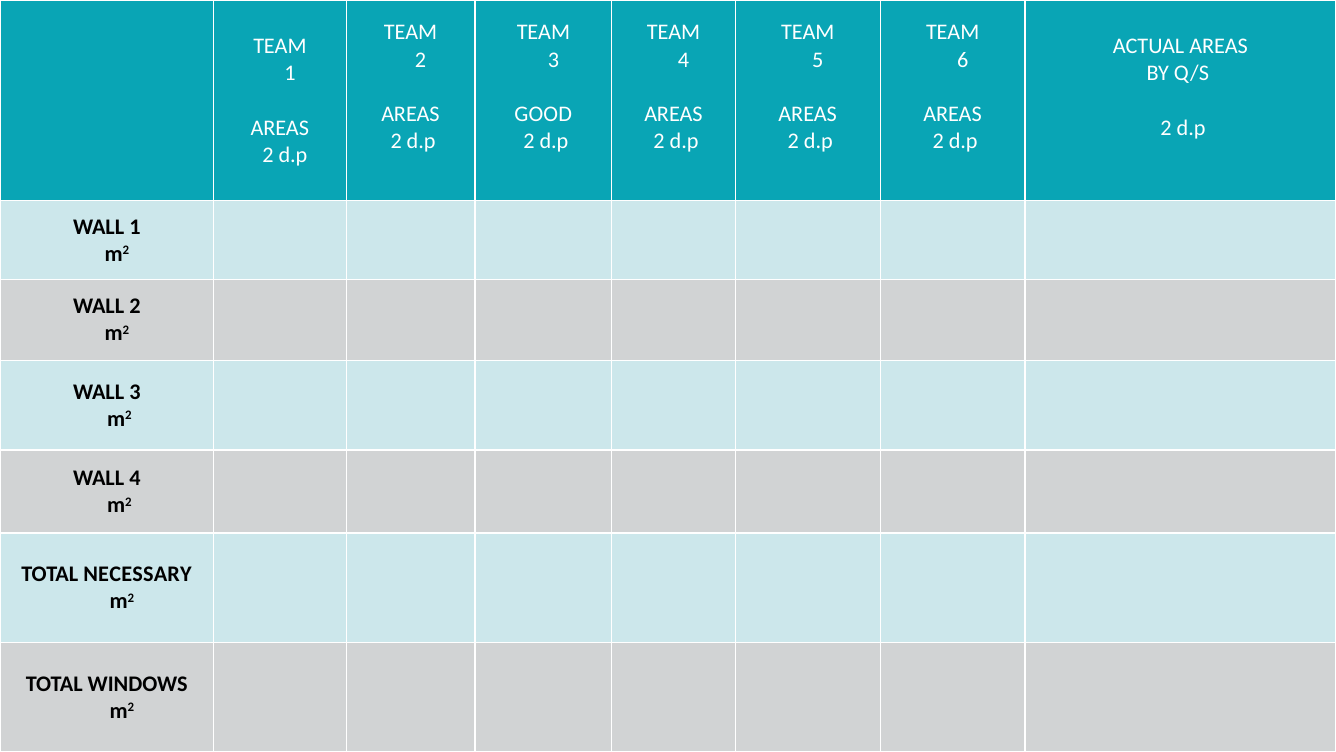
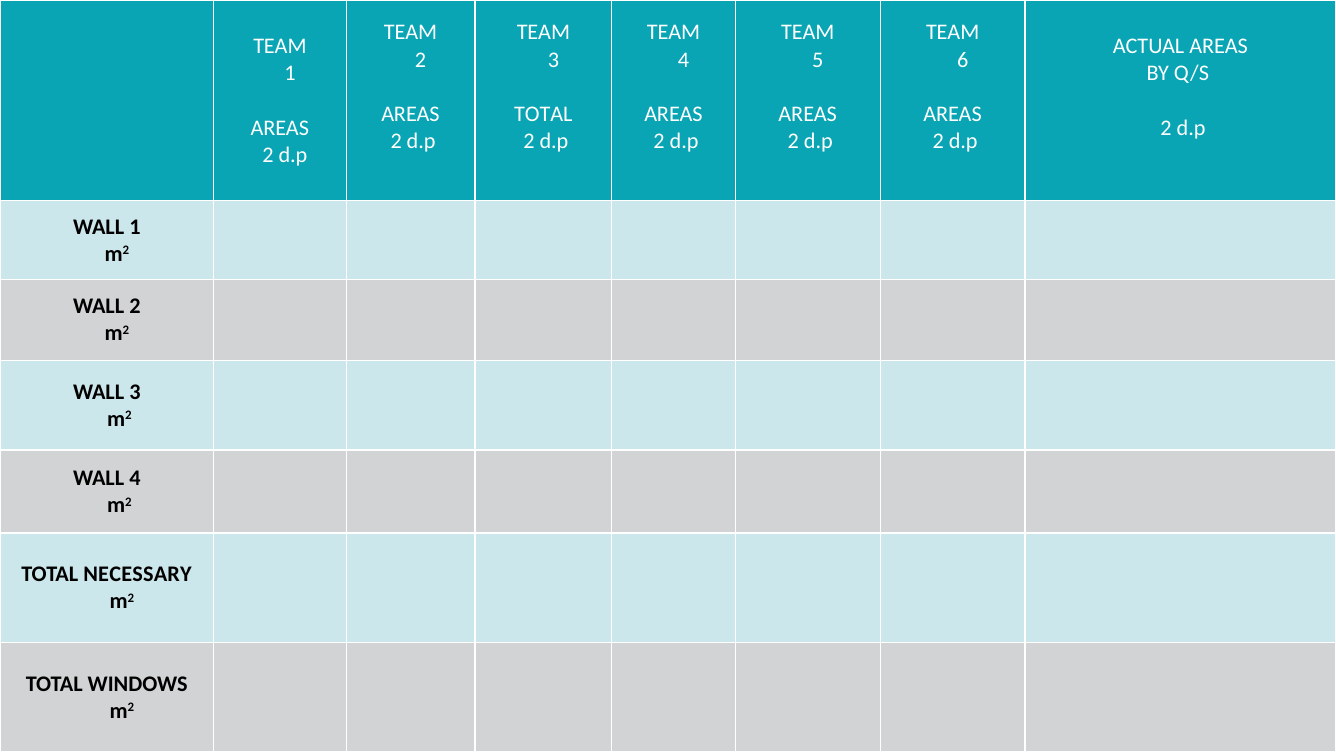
GOOD: GOOD -> TOTAL (543, 114)
